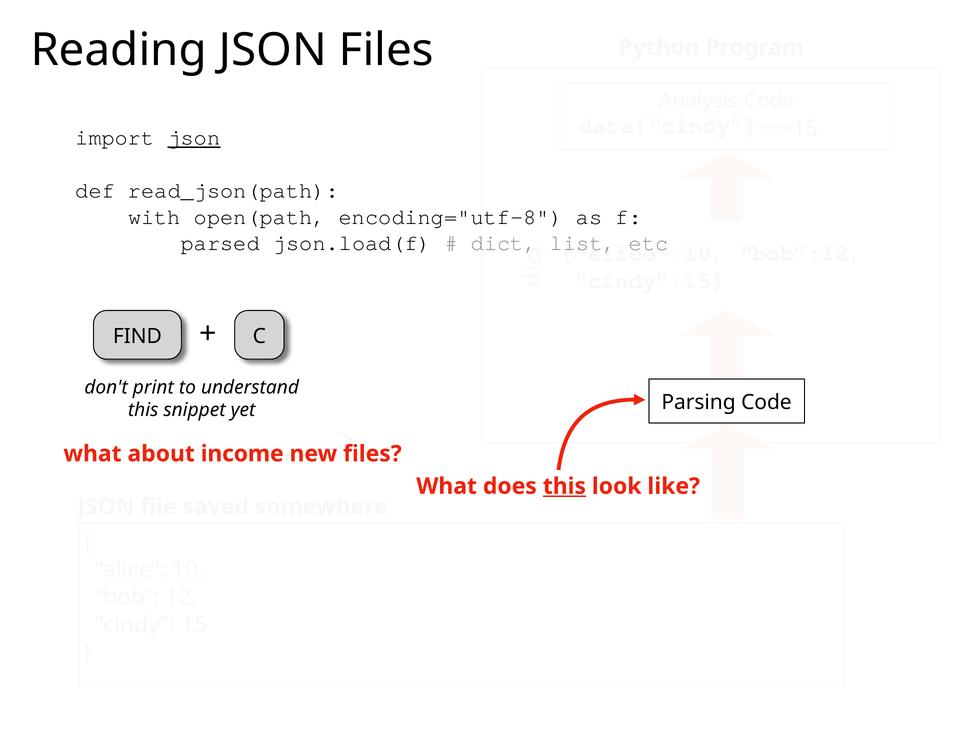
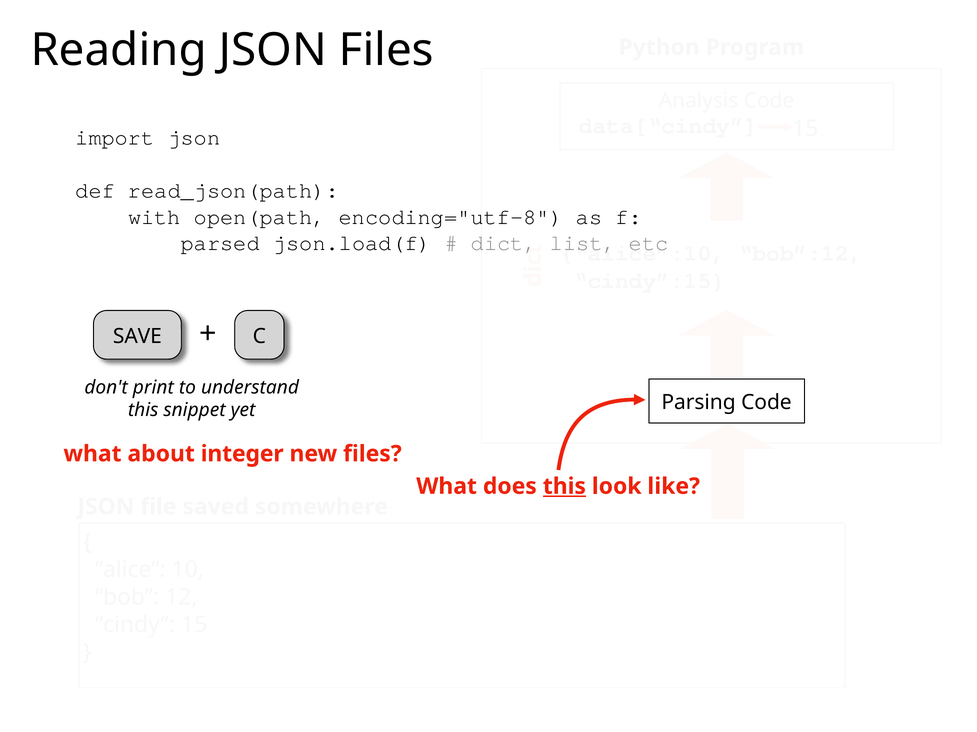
json underline: present -> none (194, 138)
FIND: FIND -> SAVE (137, 337)
income: income -> integer (242, 454)
